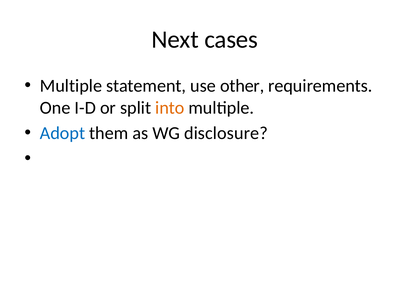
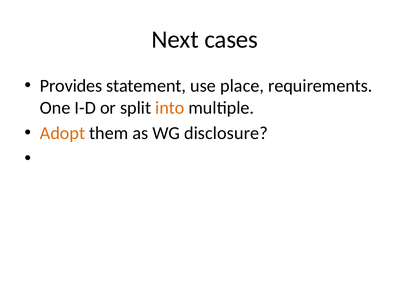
Multiple: Multiple -> Provides (71, 86)
other: other -> place (242, 86)
Adopt colour: blue -> orange (62, 133)
